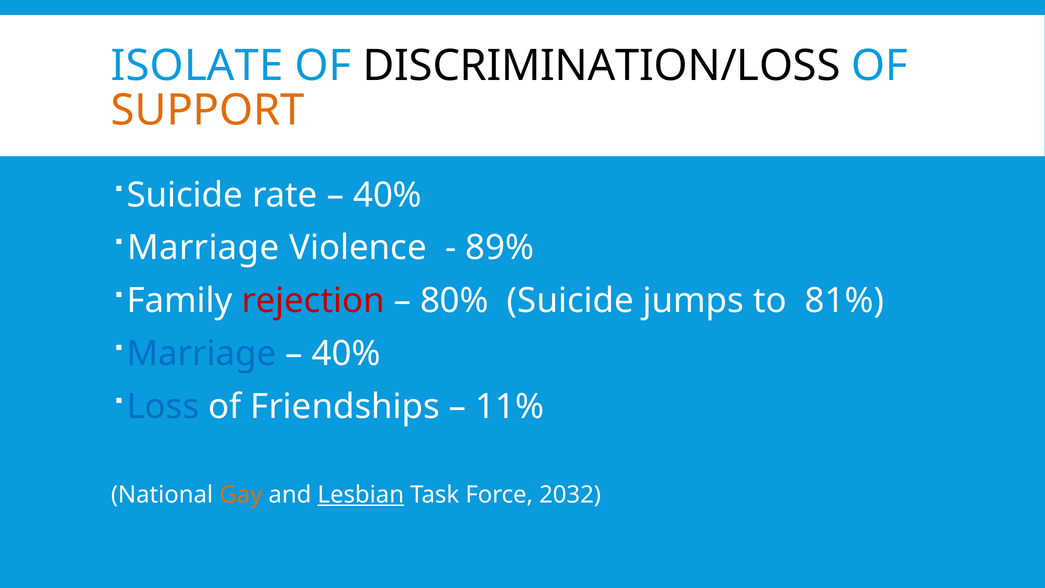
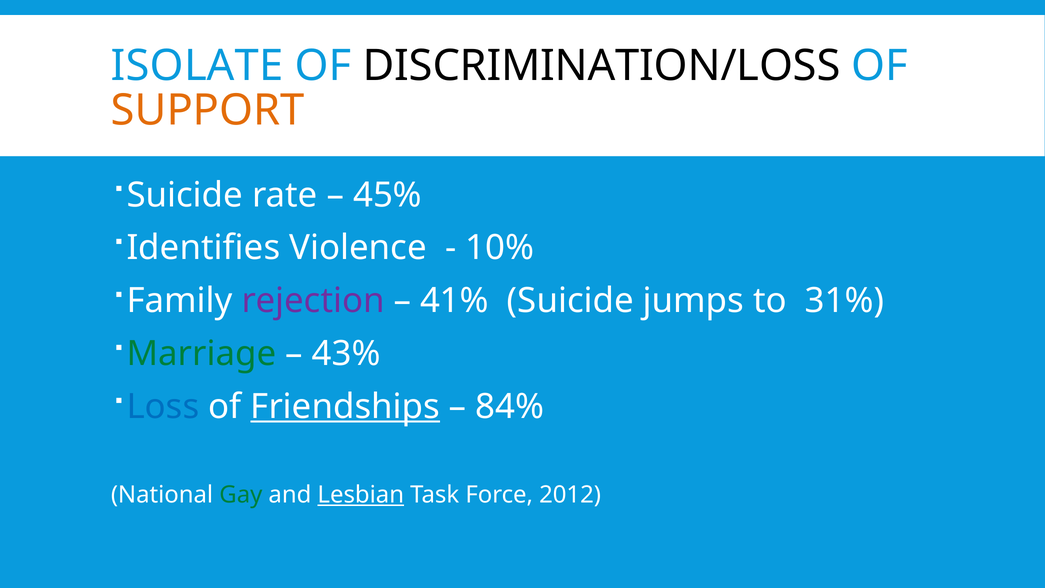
40%: 40% -> 45% (387, 195)
Marriage: Marriage -> Identifies (203, 248)
89%: 89% -> 10% (500, 248)
rejection colour: red -> purple (313, 301)
80%: 80% -> 41% (454, 301)
81%: 81% -> 31% (845, 301)
Marriage colour: blue -> green (201, 354)
40%: 40% -> 43% (346, 354)
Friendships underline: none -> present (345, 407)
11%: 11% -> 84% (510, 407)
Gay colour: orange -> green (241, 495)
2032: 2032 -> 2012 (570, 495)
